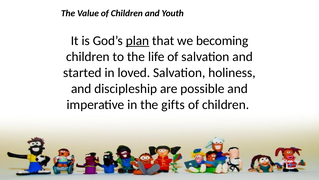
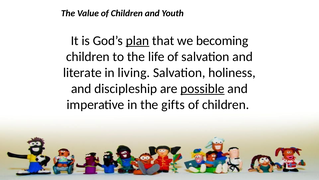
started: started -> literate (82, 72)
loved: loved -> living (134, 72)
possible underline: none -> present (202, 88)
